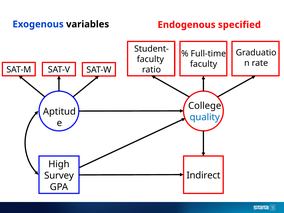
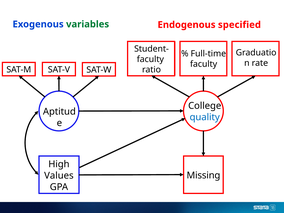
variables colour: black -> green (88, 24)
Indirect: Indirect -> Missing (203, 175)
Survey: Survey -> Values (59, 176)
